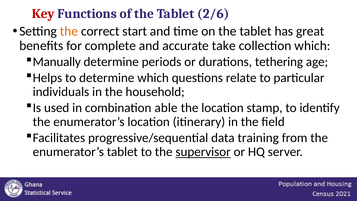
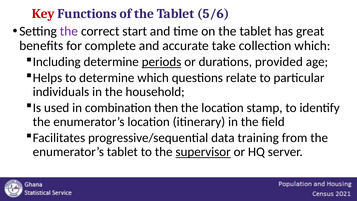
2/6: 2/6 -> 5/6 (213, 14)
the colour: orange -> purple (69, 31)
Manually: Manually -> Including (57, 62)
periods underline: none -> present (162, 62)
tethering: tethering -> provided (279, 62)
able: able -> then (166, 108)
